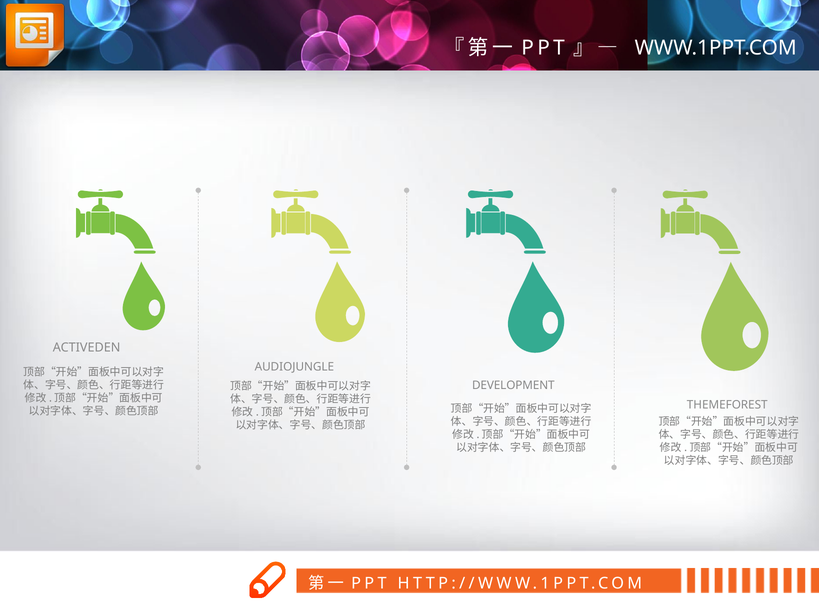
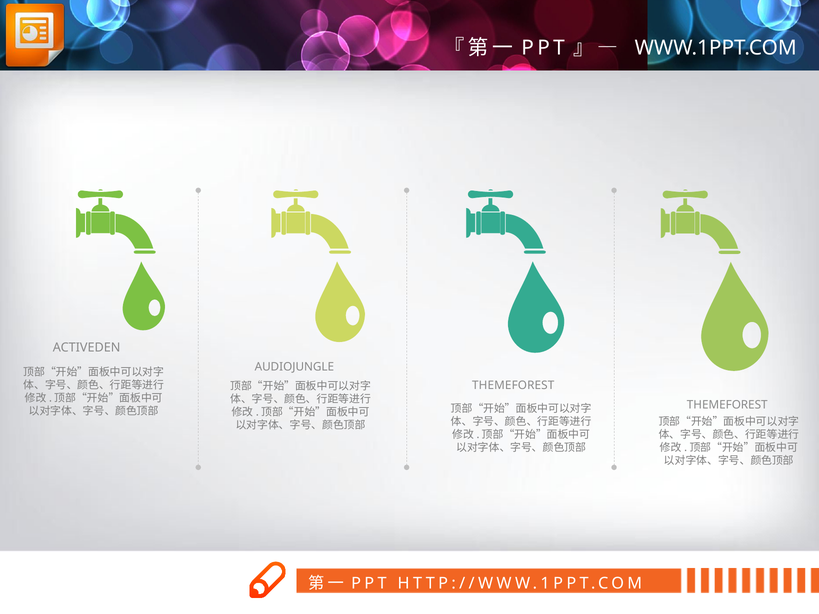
DEVELOPMENT: DEVELOPMENT -> THEMEFOREST (513, 386)
